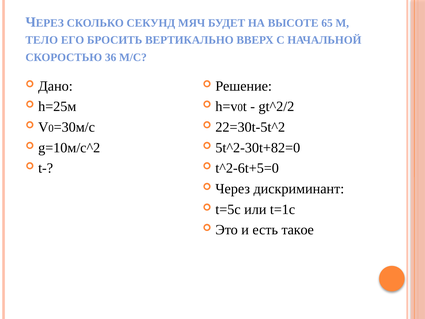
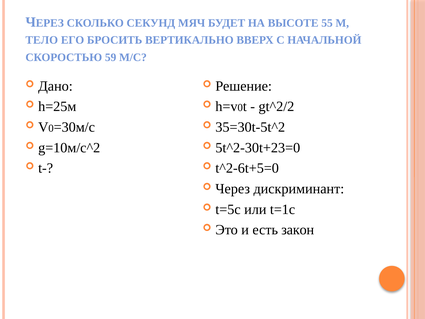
65: 65 -> 55 (327, 23)
36: 36 -> 59 (111, 57)
22=30t-5t^2: 22=30t-5t^2 -> 35=30t-5t^2 (250, 127)
5t^2-30t+82=0: 5t^2-30t+82=0 -> 5t^2-30t+23=0 (258, 148)
такое: такое -> закон (298, 230)
